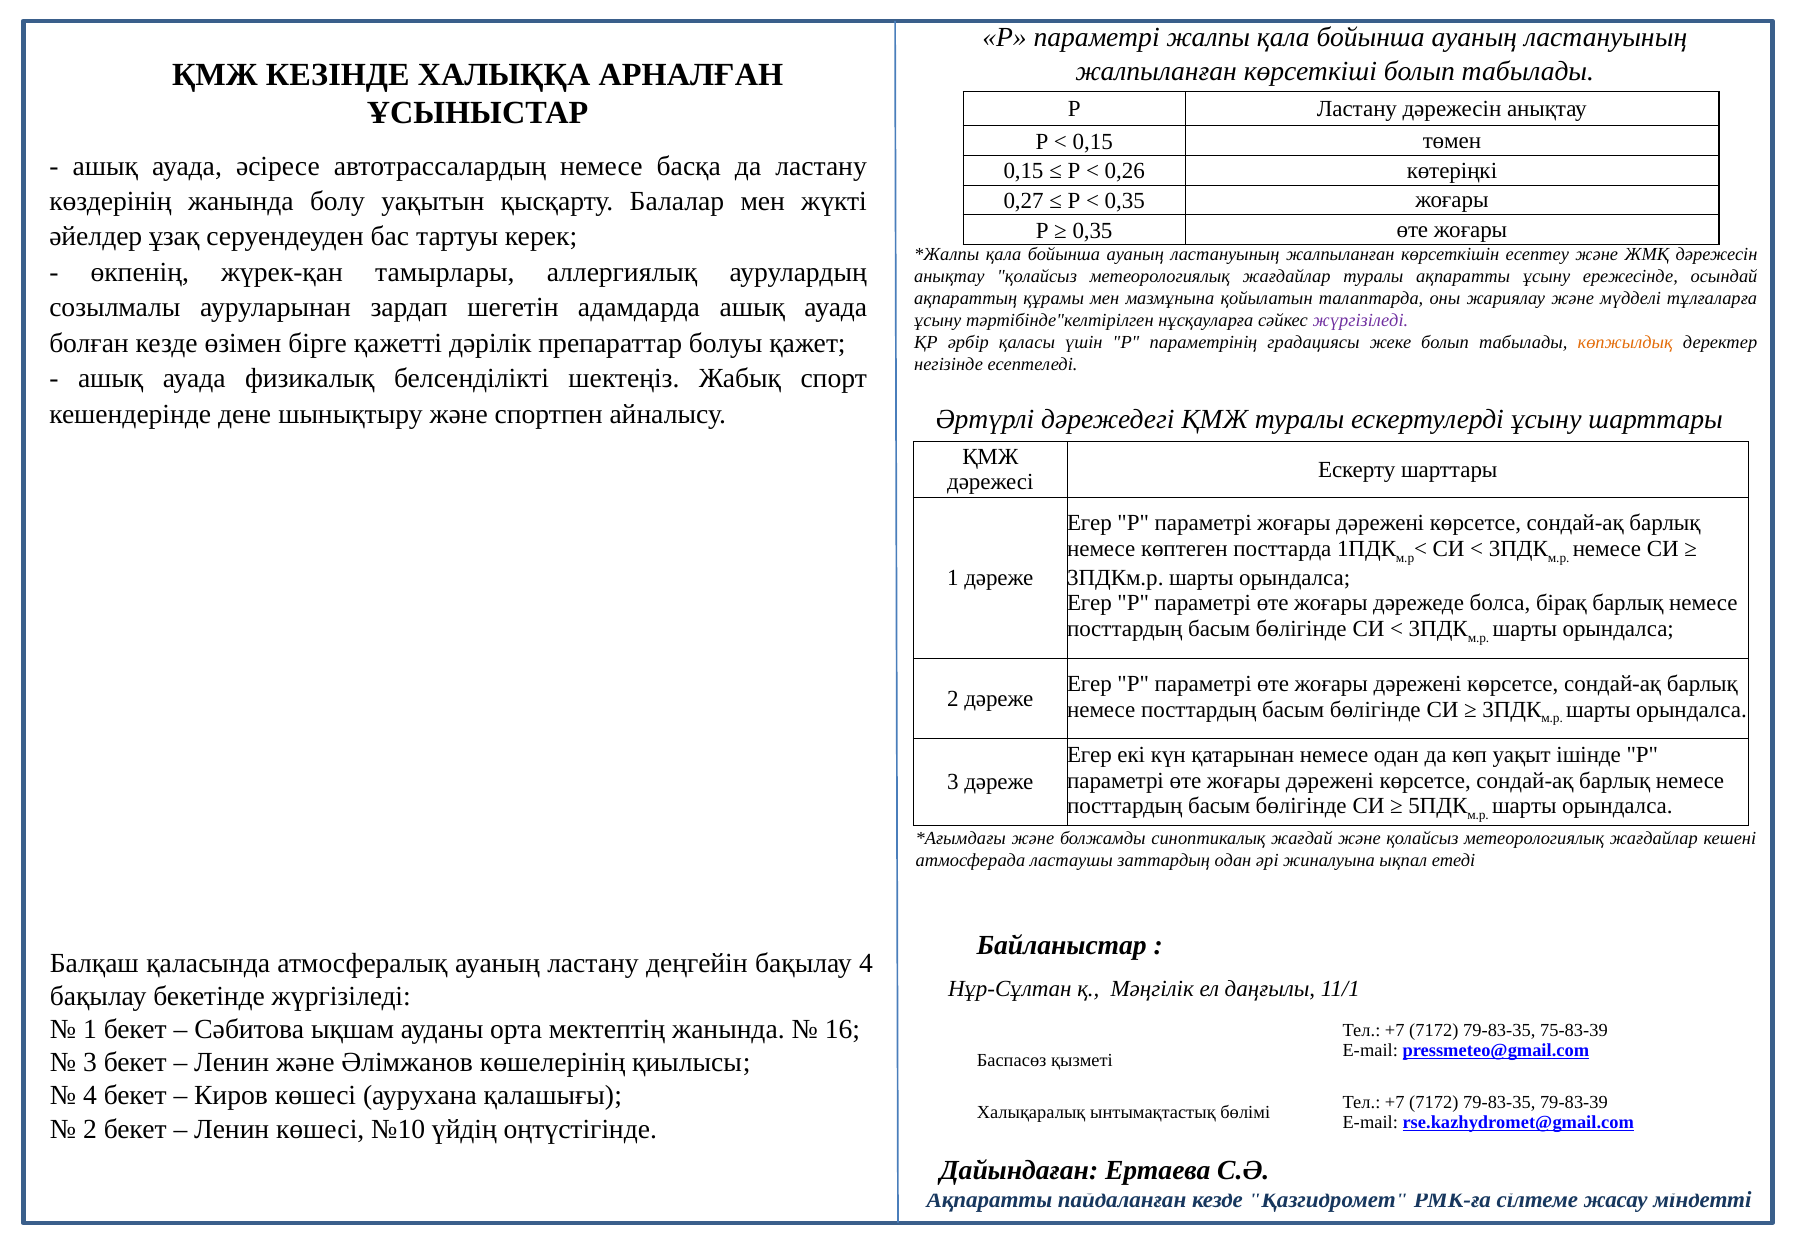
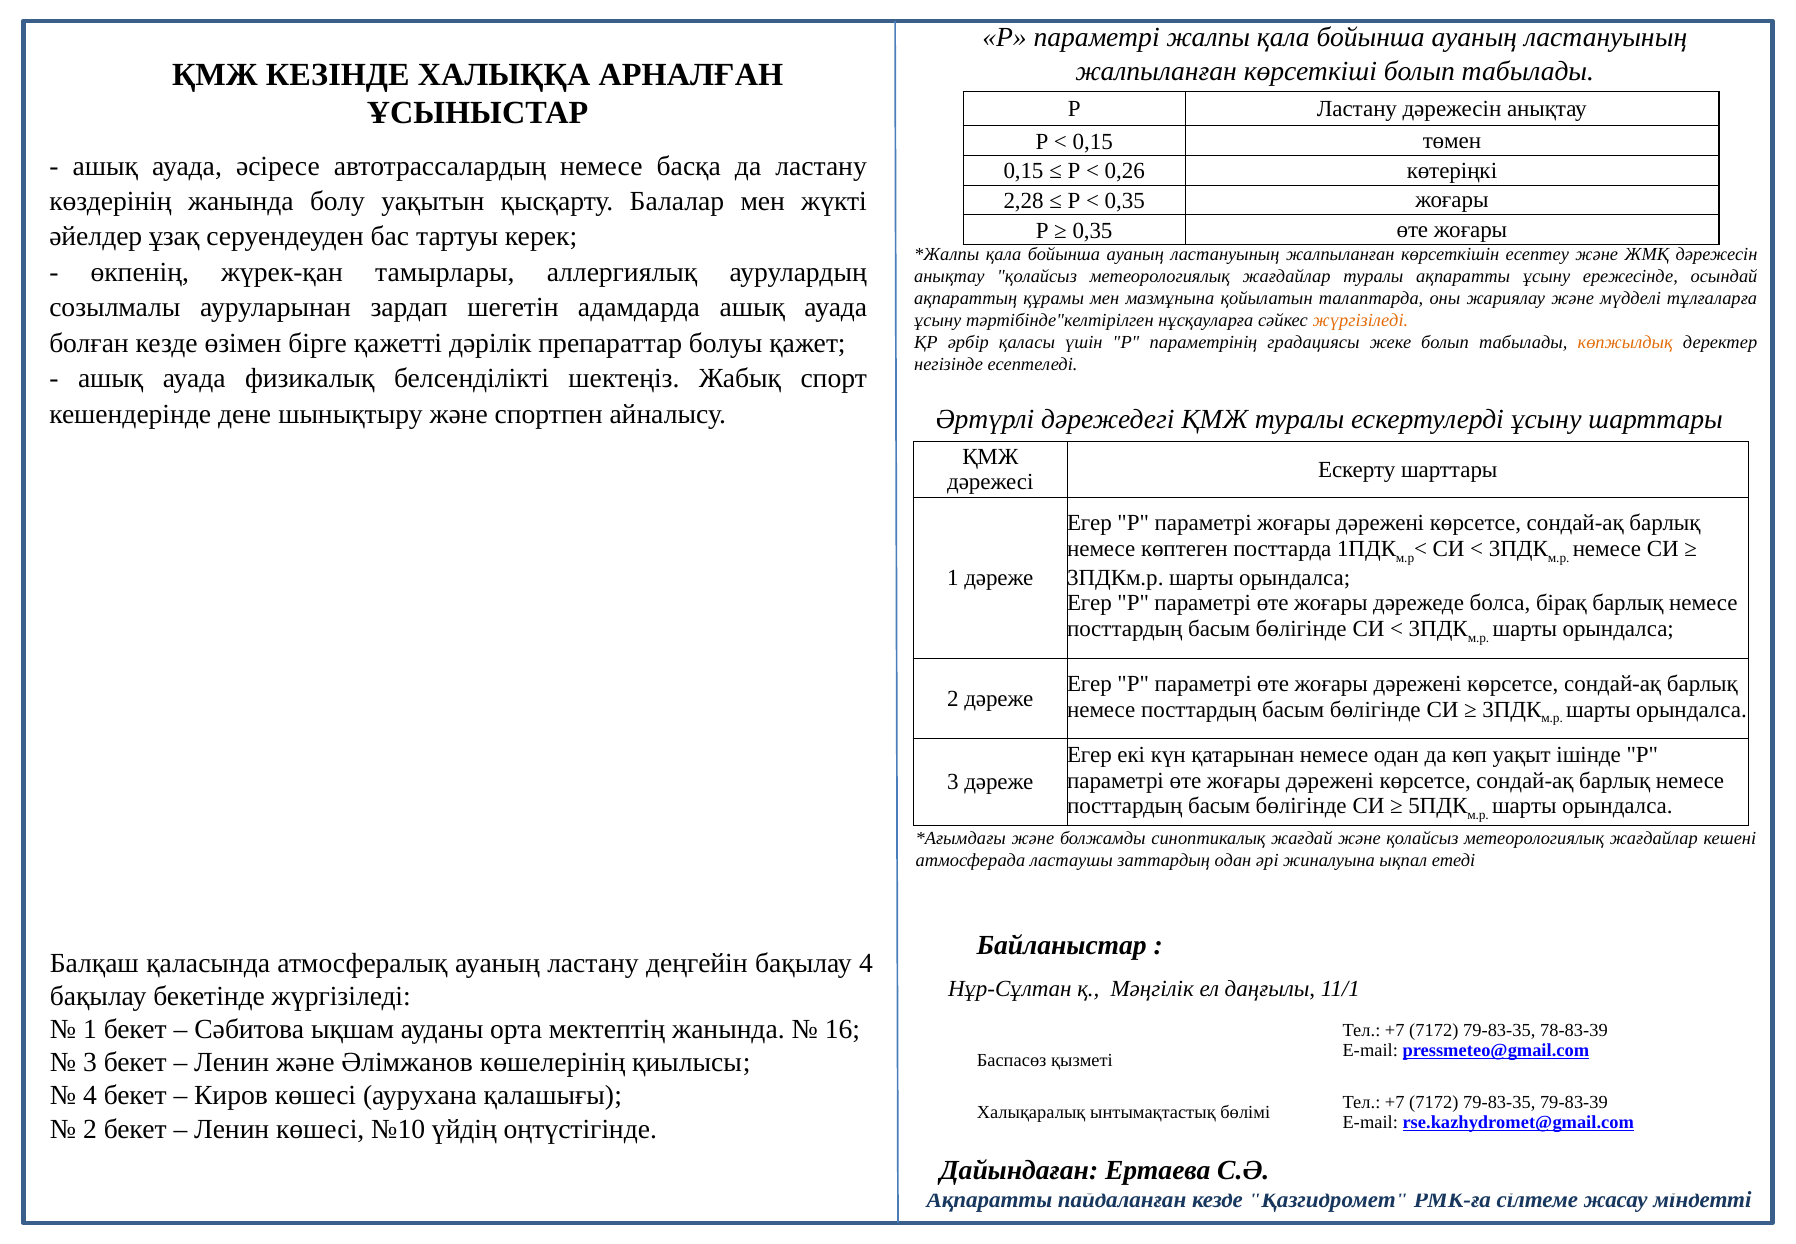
0,27: 0,27 -> 2,28 (1024, 201)
жүргізіледі colour: purple -> orange (1360, 320)
75-83-39: 75-83-39 -> 78-83-39 (1574, 1030)
